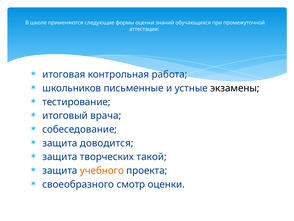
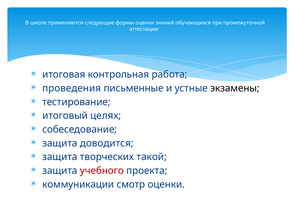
школьников: школьников -> проведения (72, 88)
врача: врача -> целях (106, 115)
учебного colour: orange -> red (102, 170)
своеобразного: своеобразного -> коммуникации (78, 184)
